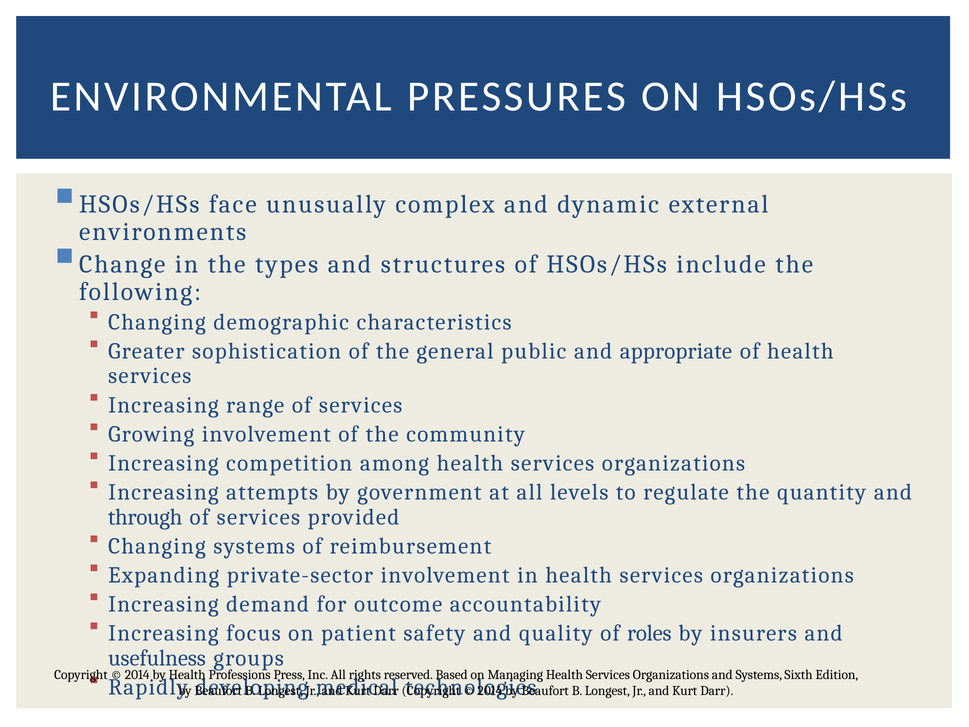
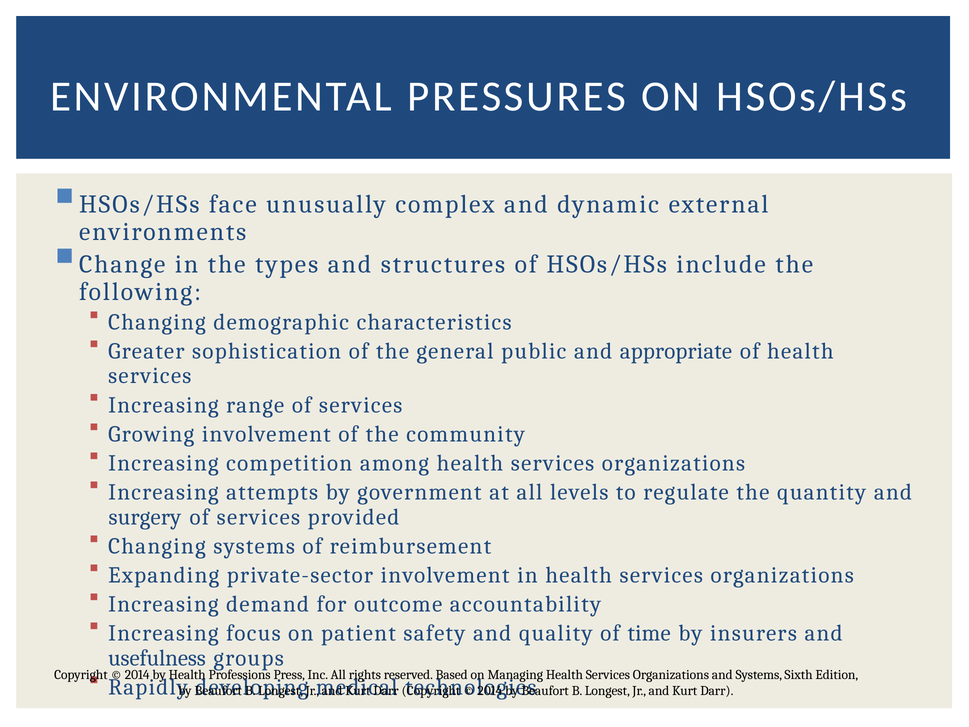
through: through -> surgery (145, 517)
roles: roles -> time (649, 633)
